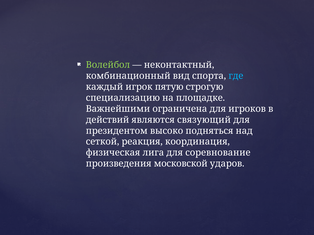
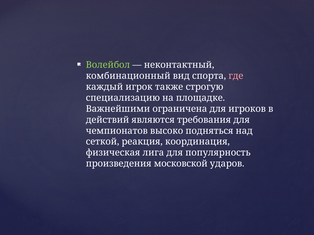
где colour: light blue -> pink (236, 76)
пятую: пятую -> также (169, 87)
связующий: связующий -> требования (204, 120)
президентом: президентом -> чемпионатов (117, 131)
соревнование: соревнование -> популярность (218, 153)
